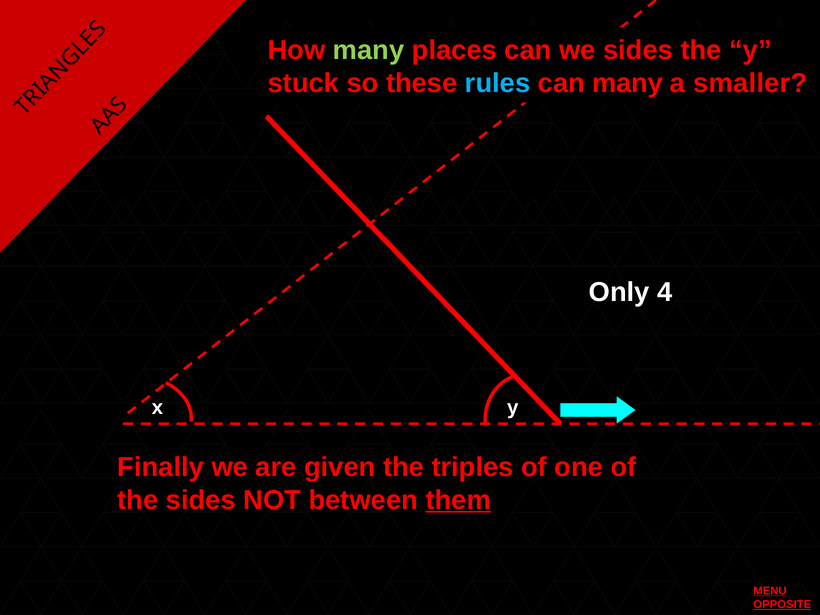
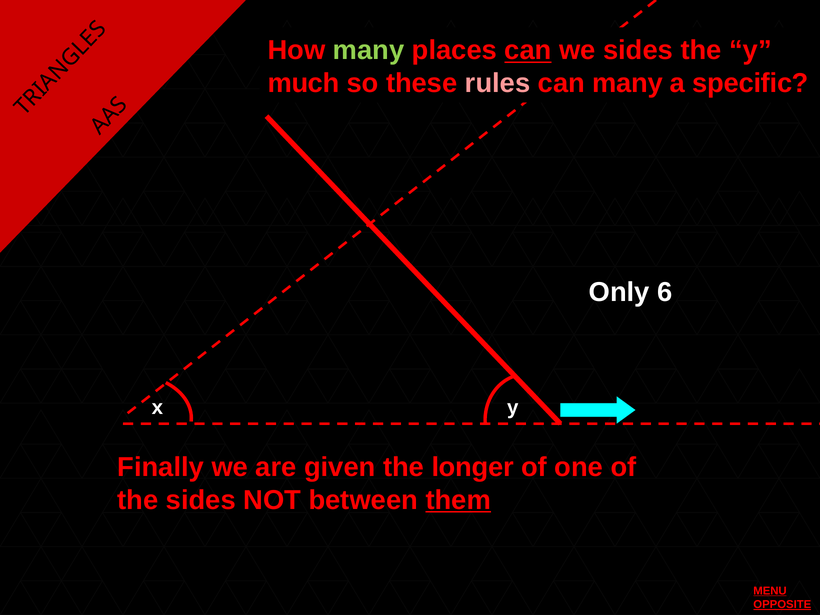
can underline: none -> present (528, 50)
stuck: stuck -> much (304, 83)
rules colour: light blue -> pink (498, 83)
smaller: smaller -> specific (751, 83)
4: 4 -> 6 (665, 292)
triples: triples -> longer (473, 467)
